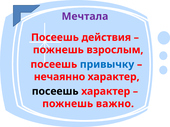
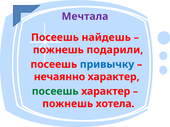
действия: действия -> найдешь (106, 38)
взрослым: взрослым -> подарили (115, 50)
посеешь colour: black -> green (55, 92)
важно: важно -> хотела (115, 104)
